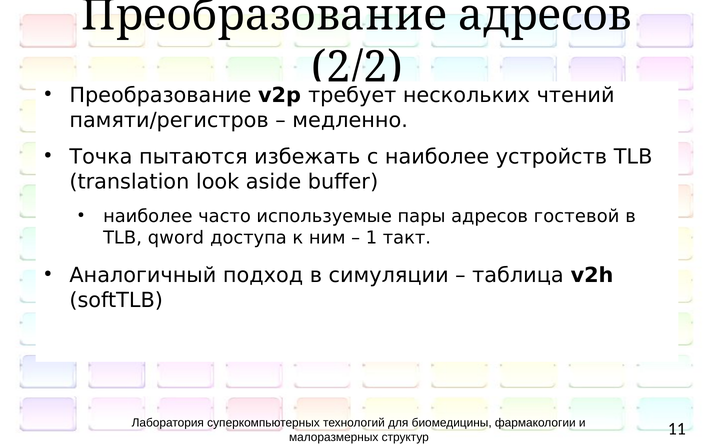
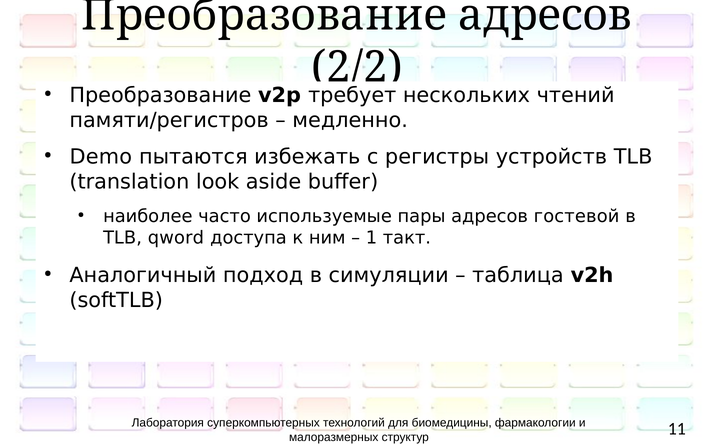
Точка: Точка -> Demo (101, 157)
с наиболее: наиболее -> регистры (437, 157)
